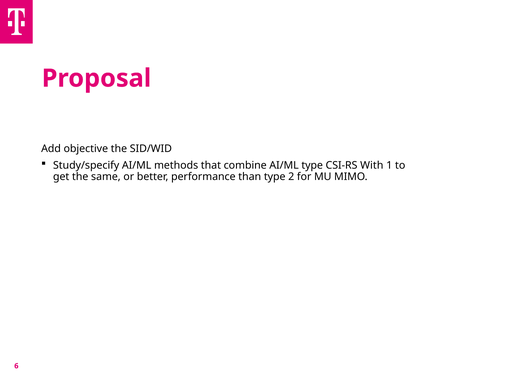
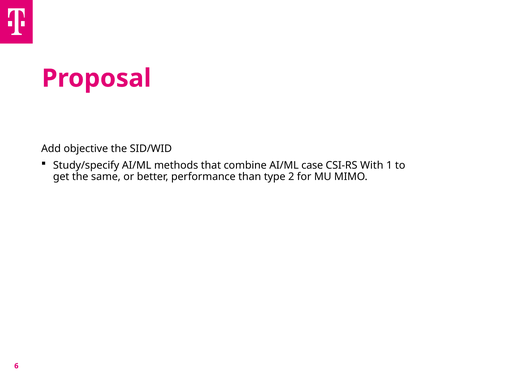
AI/ML type: type -> case (312, 165)
